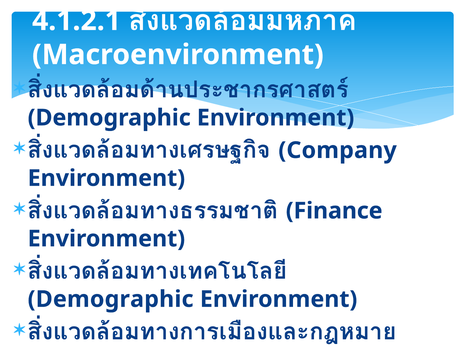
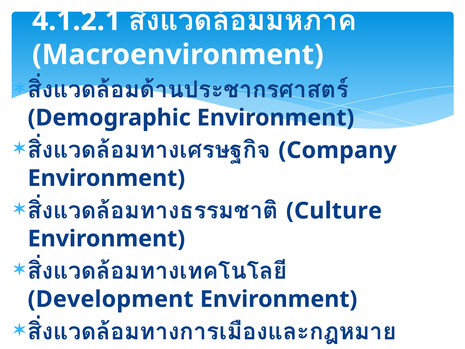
Finance: Finance -> Culture (334, 211)
Demographic: Demographic -> Development (111, 299)
